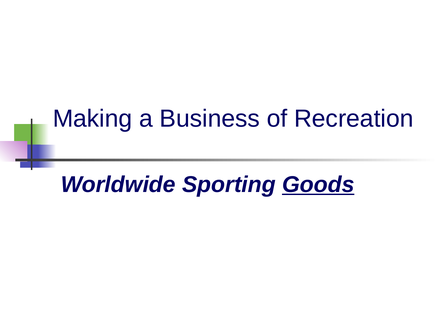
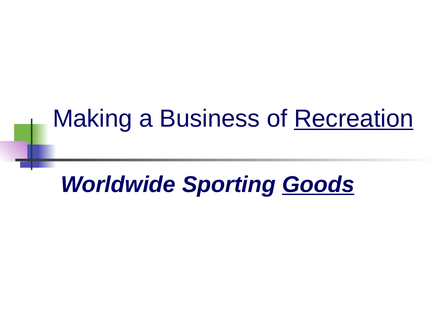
Recreation underline: none -> present (354, 119)
